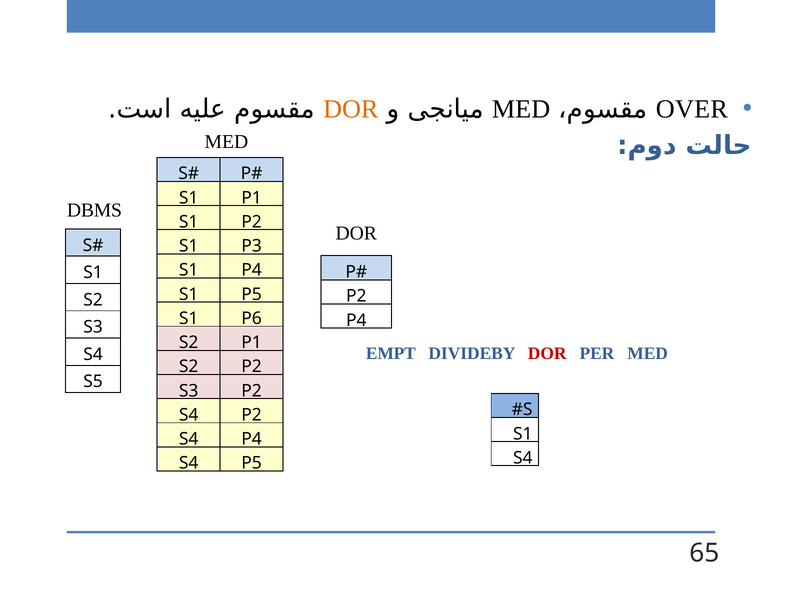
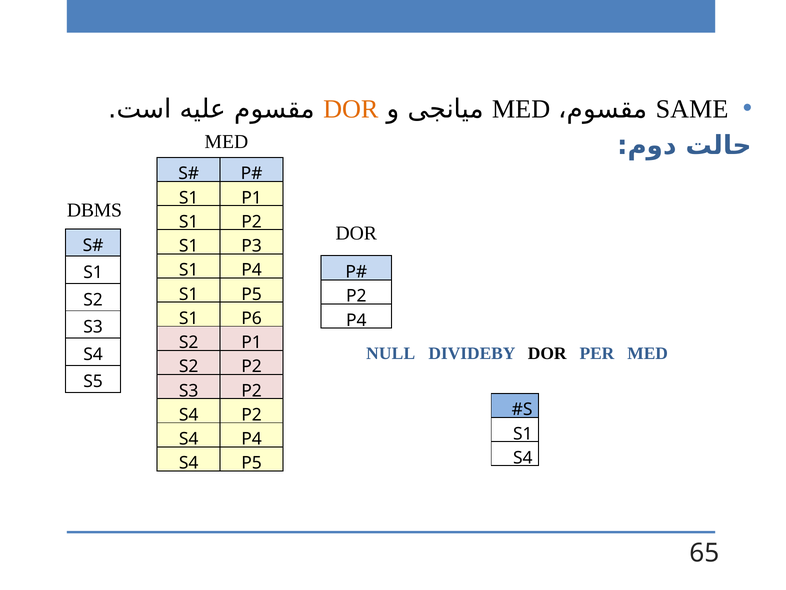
OVER: OVER -> SAME (692, 109)
EMPT: EMPT -> NULL (391, 353)
DOR colour: red -> black (547, 353)
